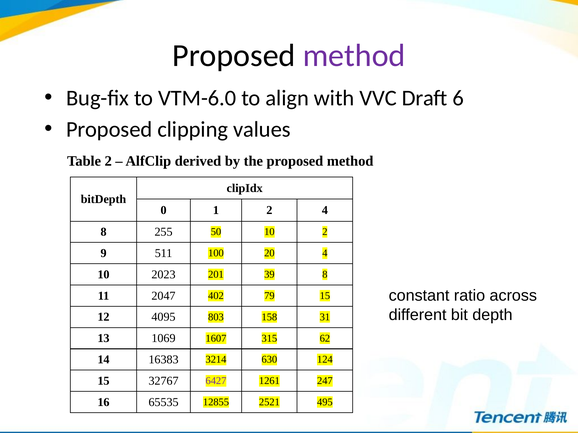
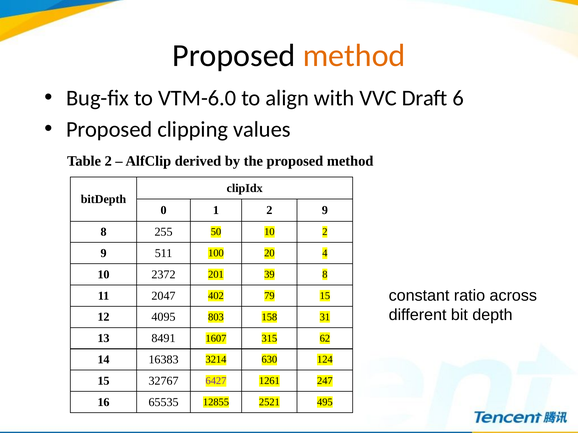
method colour: purple -> orange (354, 56)
1 2 4: 4 -> 9 (325, 210)
2023: 2023 -> 2372 (164, 275)
1069: 1069 -> 8491 (164, 339)
